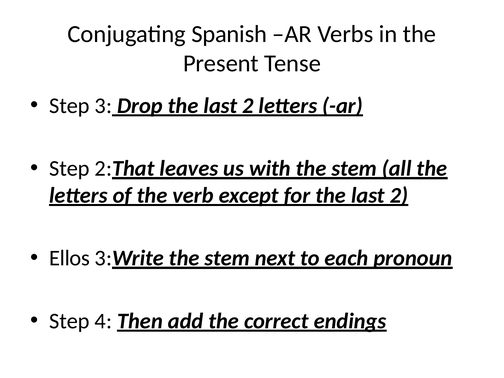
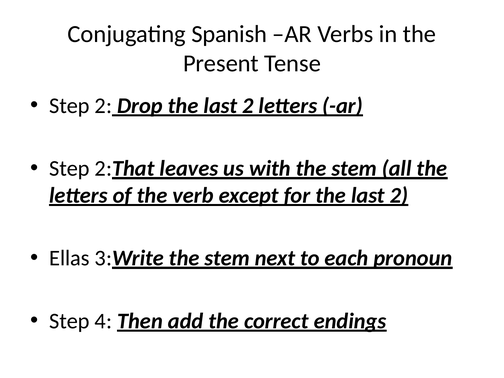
Step 3: 3 -> 2 (103, 106)
Ellos: Ellos -> Ellas (69, 258)
